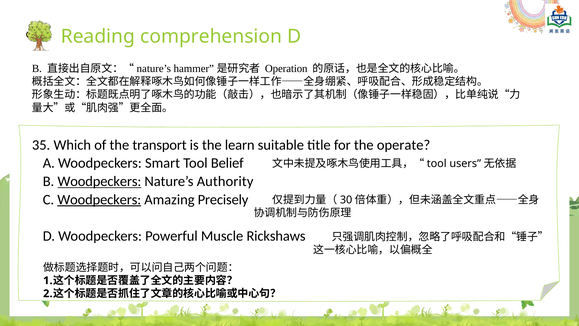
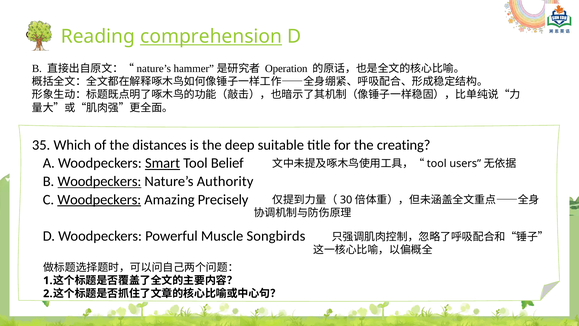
comprehension underline: none -> present (211, 37)
transport: transport -> distances (160, 145)
learn: learn -> deep (240, 145)
operate: operate -> creating (404, 145)
Smart underline: none -> present (163, 163)
Rickshaws: Rickshaws -> Songbirds (276, 236)
